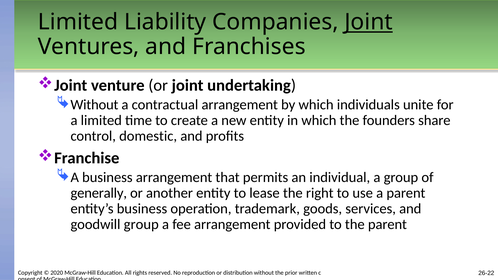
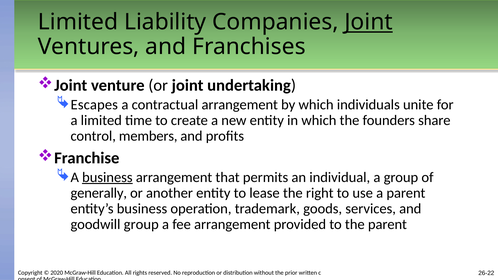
Without: Without -> Escapes (94, 105)
domestic: domestic -> members (148, 136)
business underline: none -> present (107, 177)
